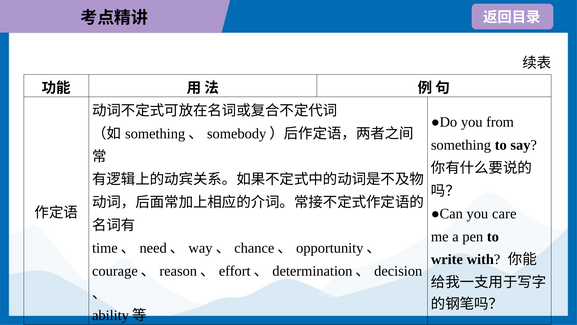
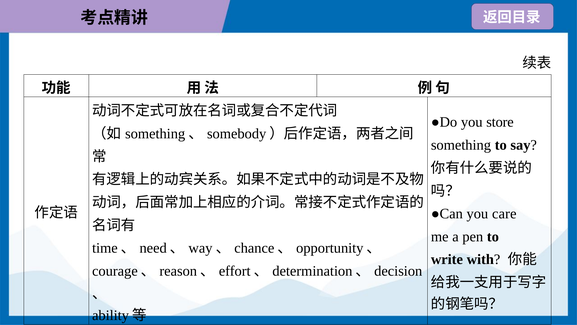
from: from -> store (500, 122)
